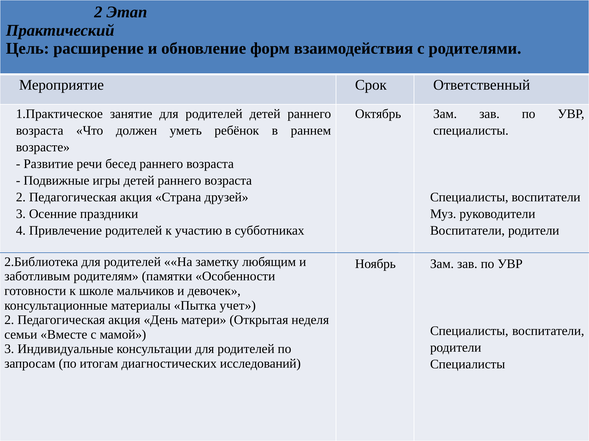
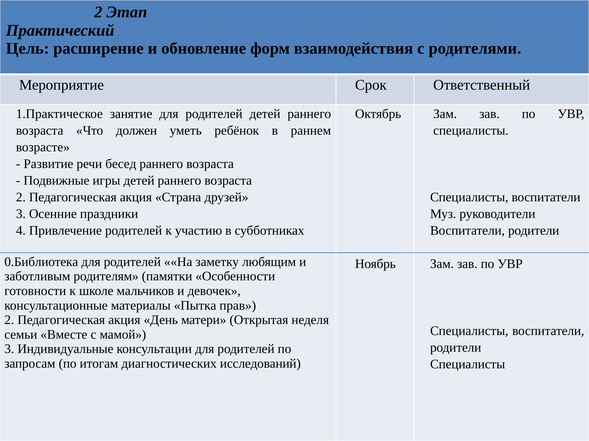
2.Библиотека: 2.Библиотека -> 0.Библиотека (41, 262)
учет: учет -> прав (238, 306)
